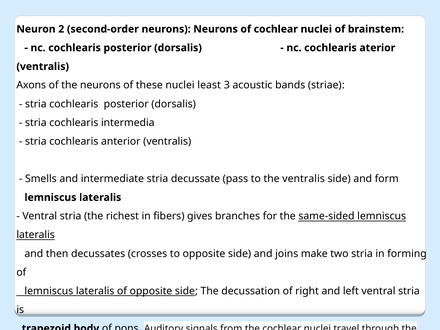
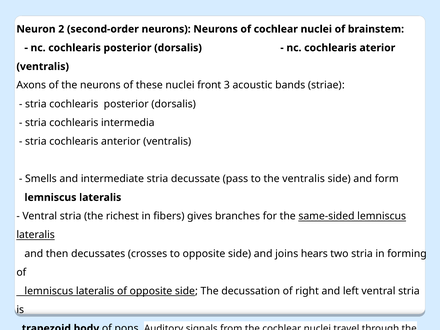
least: least -> front (209, 85)
make: make -> hears (314, 254)
